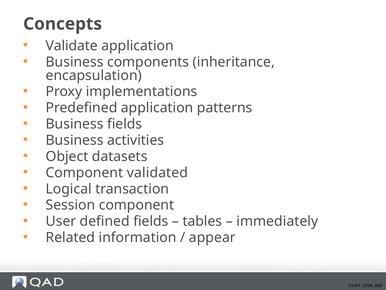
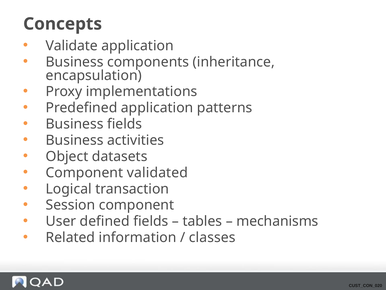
immediately: immediately -> mechanisms (277, 221)
appear: appear -> classes (212, 237)
